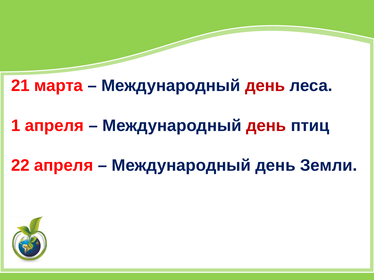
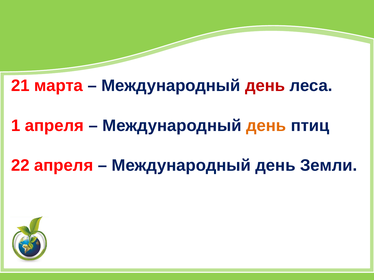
день colour: red -> orange (266, 126)
